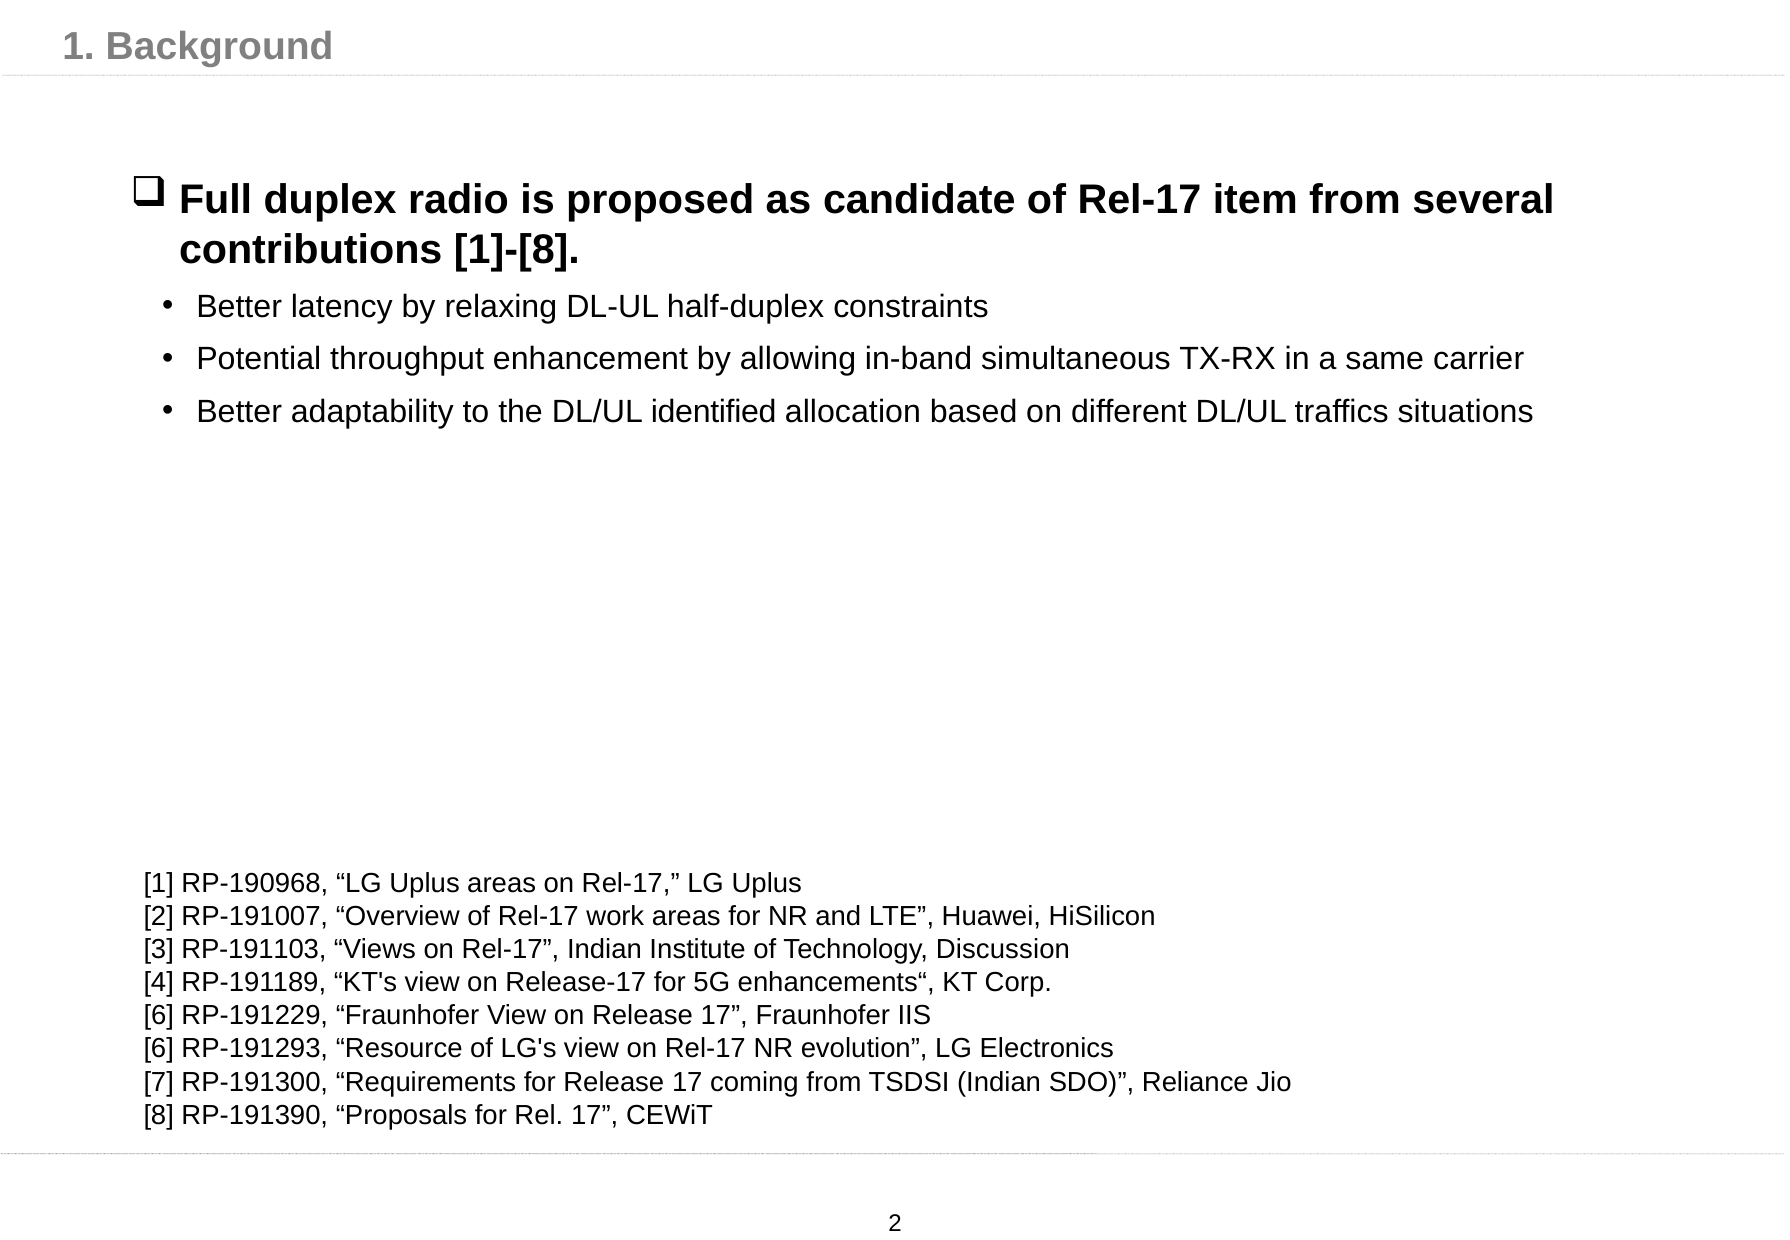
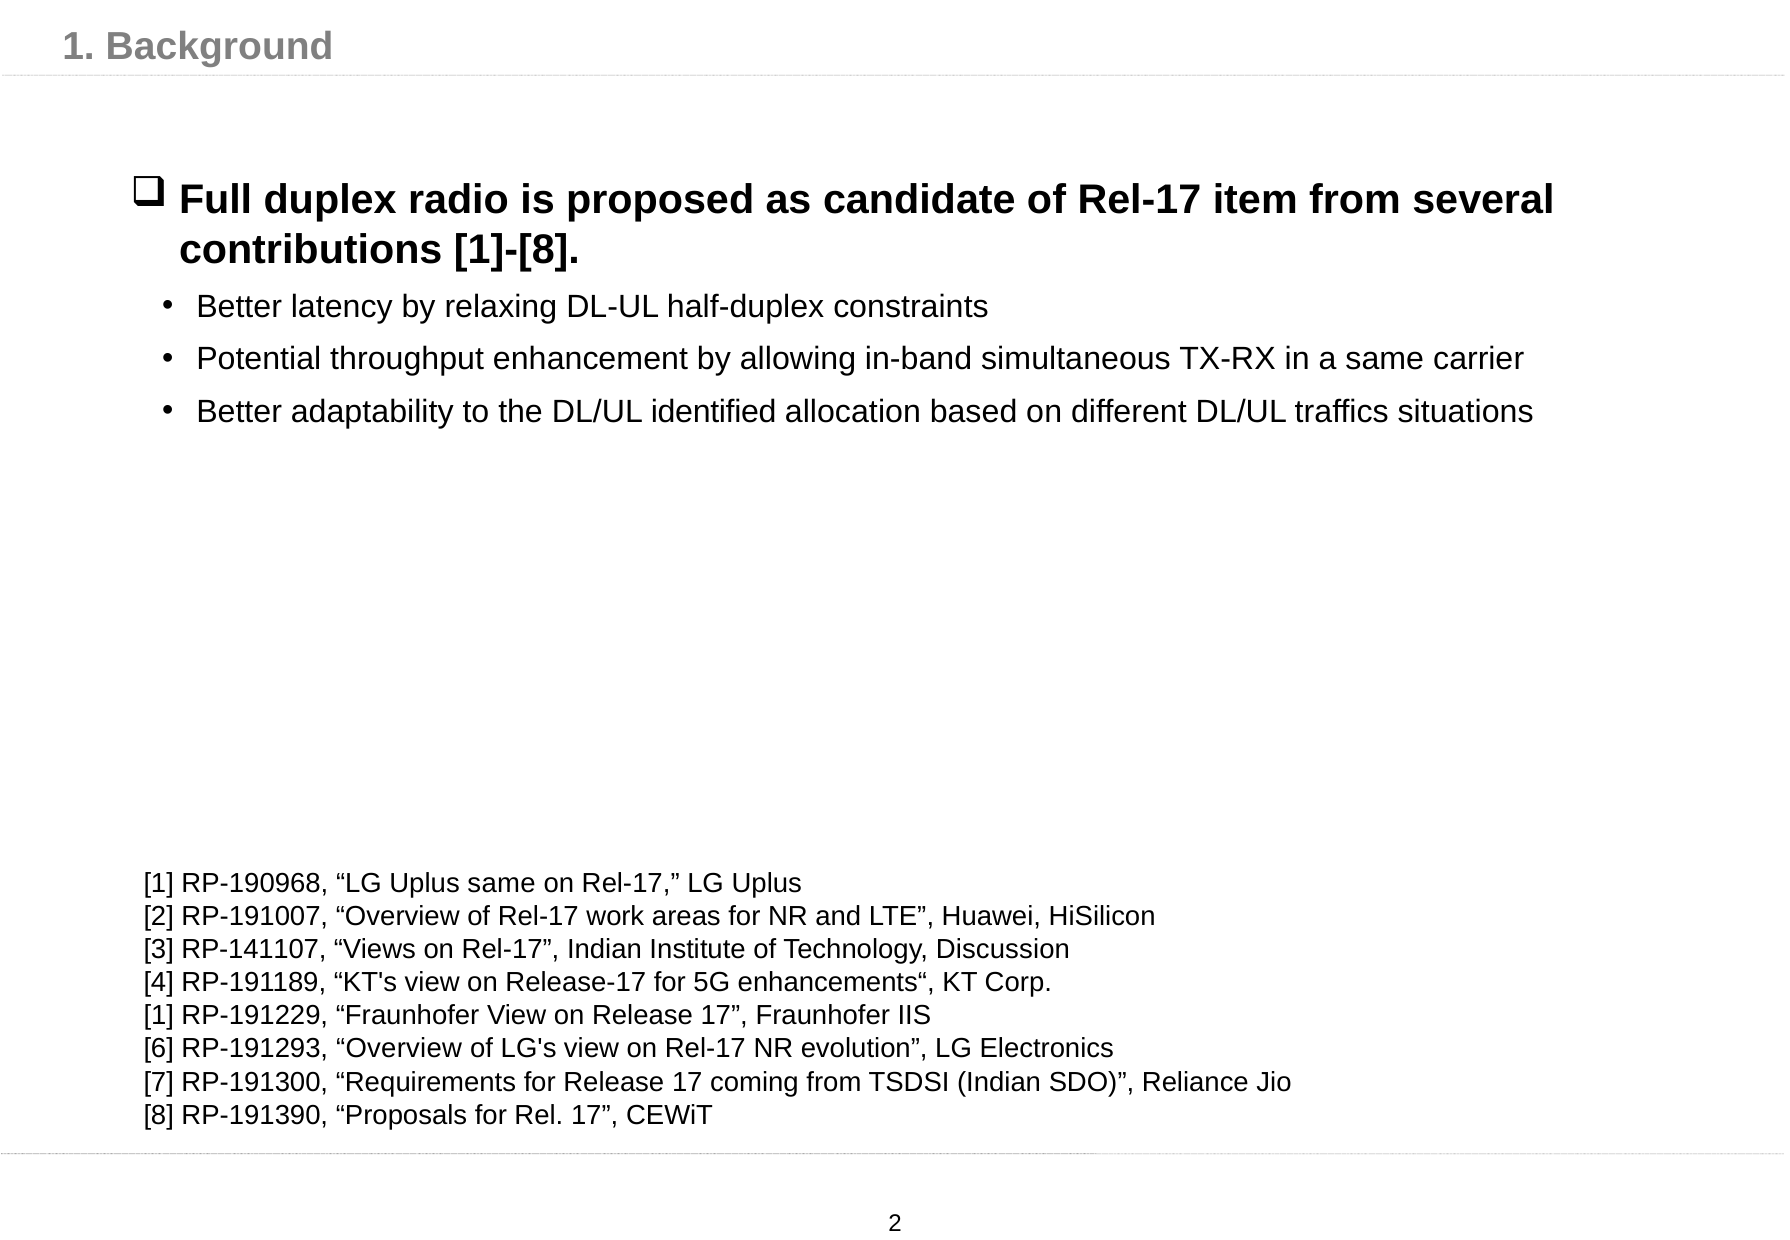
Uplus areas: areas -> same (502, 883)
RP-191103: RP-191103 -> RP-141107 (254, 949)
6: 6 -> 1 (159, 1015)
RP-191293 Resource: Resource -> Overview (399, 1048)
